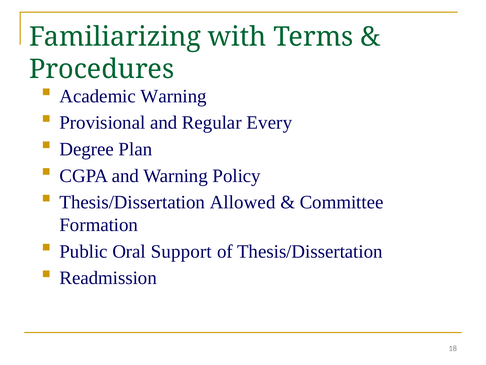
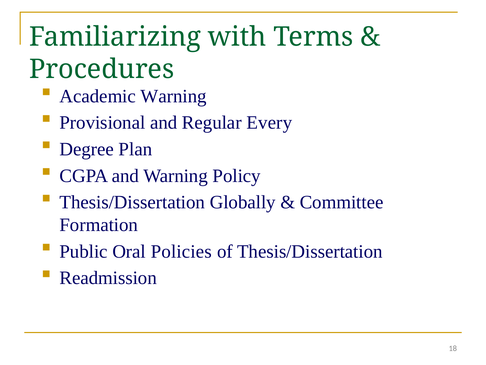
Allowed: Allowed -> Globally (243, 202)
Support: Support -> Policies (181, 251)
